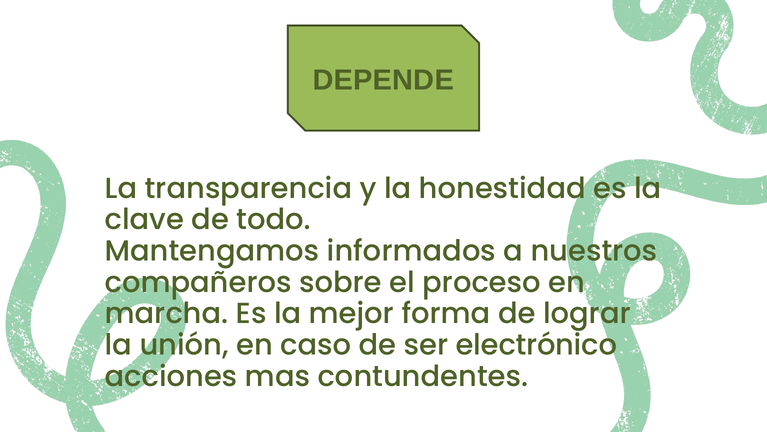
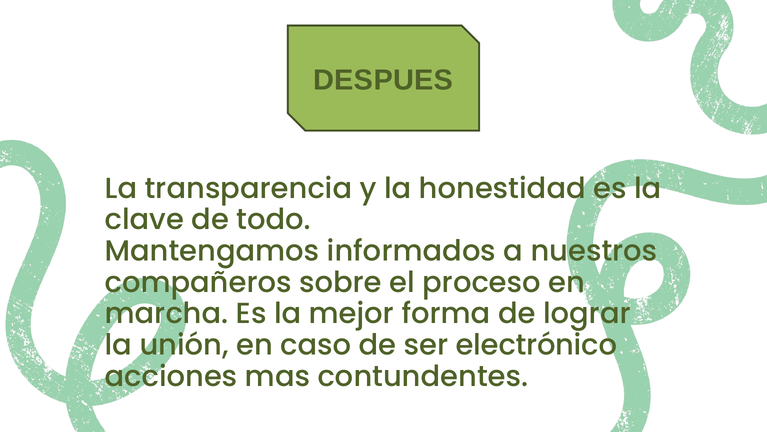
DEPENDE: DEPENDE -> DESPUES (383, 80)
